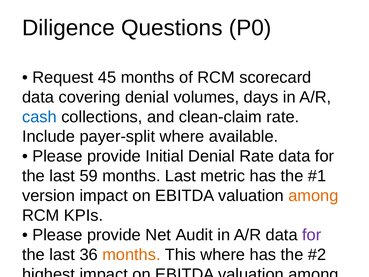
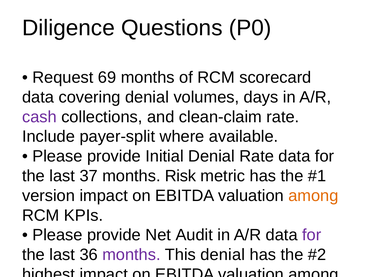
45: 45 -> 69 (107, 77)
cash colour: blue -> purple (39, 117)
59: 59 -> 37 (89, 176)
months Last: Last -> Risk (180, 176)
months colour: orange -> purple (131, 255)
This where: where -> denial (223, 255)
